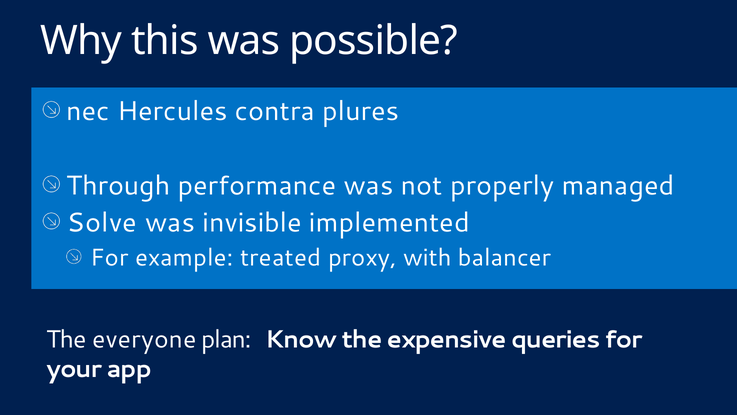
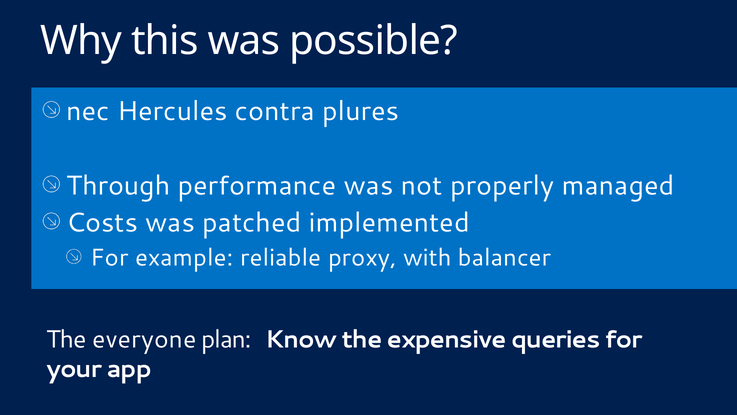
Solve: Solve -> Costs (102, 223)
invisible: invisible -> patched (252, 223)
treated: treated -> reliable (281, 258)
